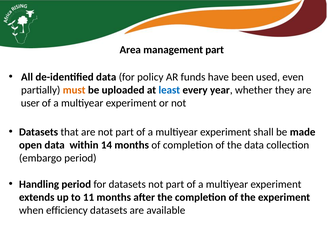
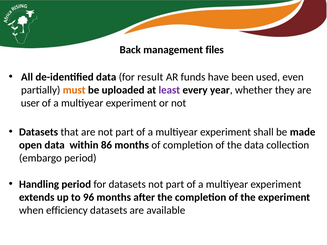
Area: Area -> Back (130, 50)
management part: part -> files (215, 50)
policy: policy -> result (150, 77)
least colour: blue -> purple (169, 90)
14: 14 -> 86 (106, 145)
11: 11 -> 96 (89, 197)
